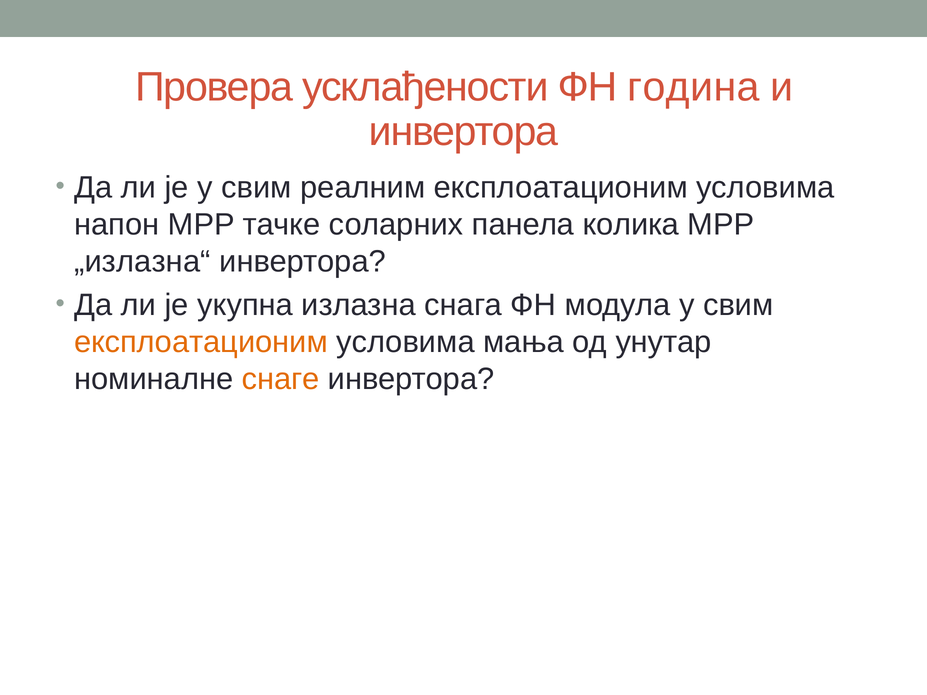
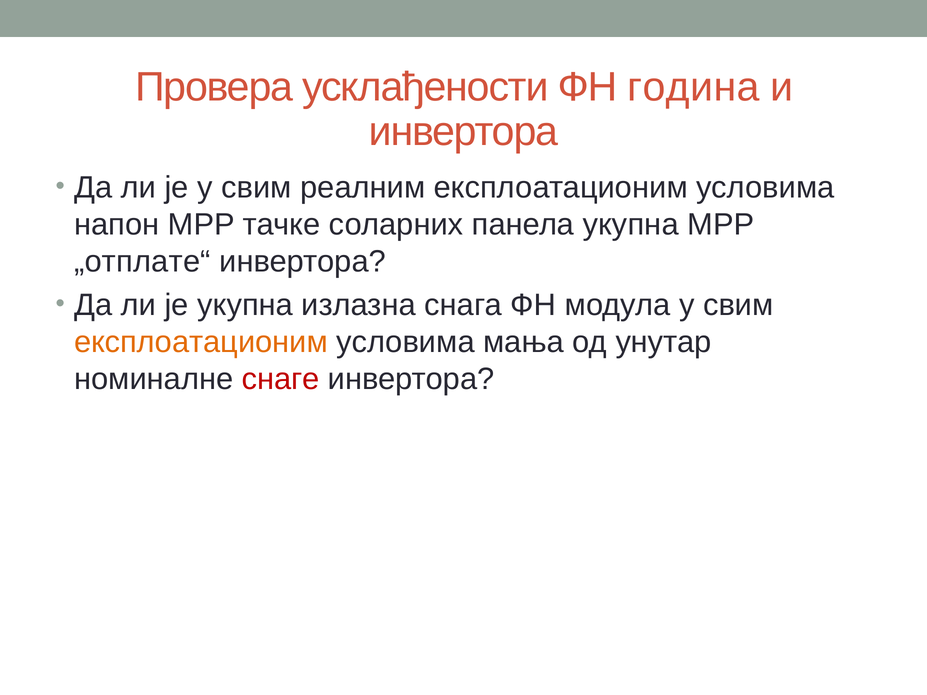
панела колика: колика -> укупна (631, 225)
„излазна“: „излазна“ -> „отплате“ (142, 262)
снаге colour: orange -> red (281, 379)
